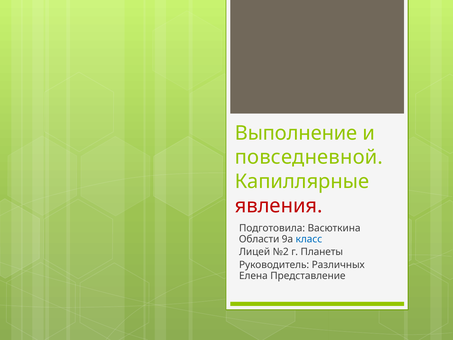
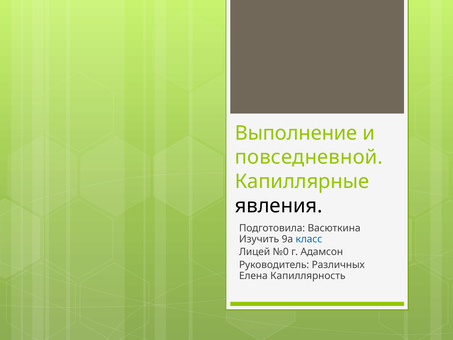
явления colour: red -> black (279, 206)
Области: Области -> Изучить (259, 239)
№2: №2 -> №0 (281, 252)
Планеты: Планеты -> Адамсон (322, 252)
Представление: Представление -> Капиллярность (308, 276)
